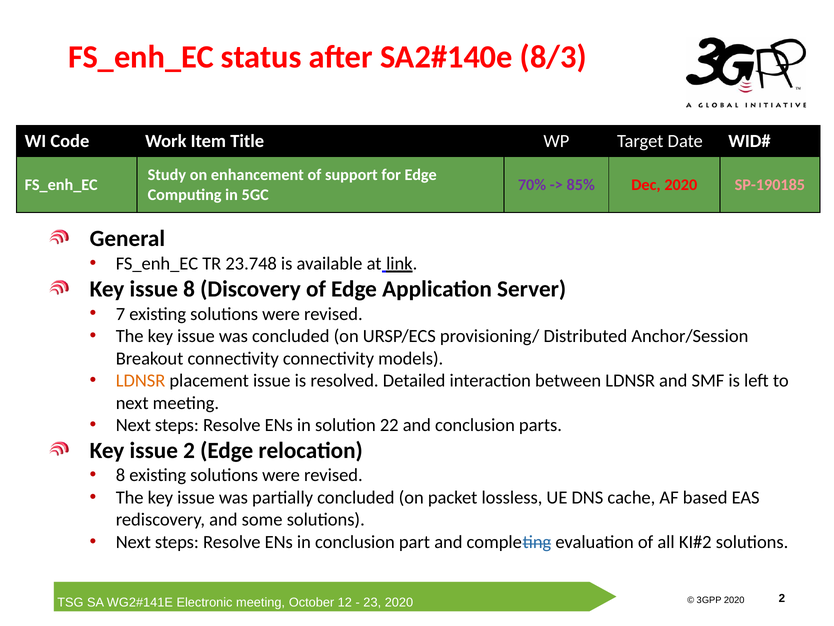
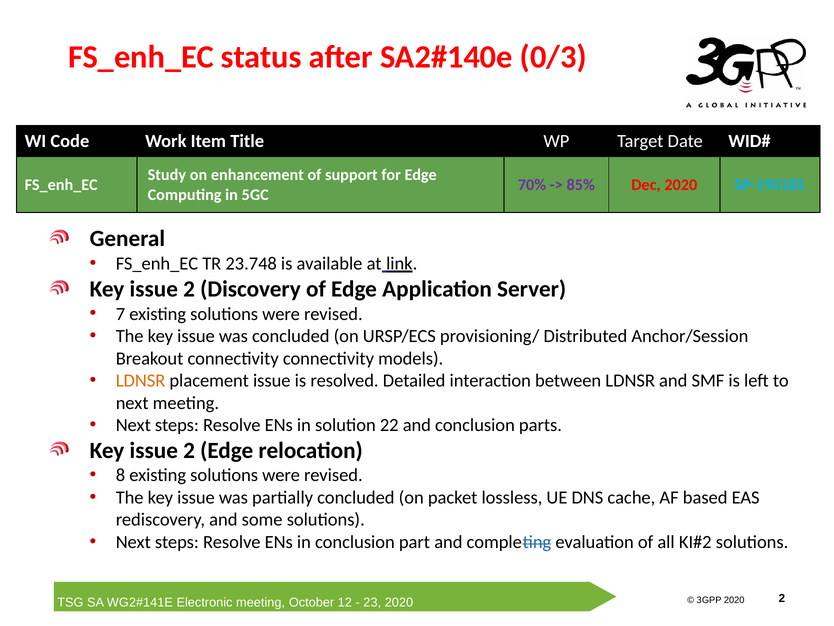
8/3: 8/3 -> 0/3 (553, 57)
SP-190185 colour: pink -> light blue (770, 185)
8: 8 -> 2 (189, 289)
